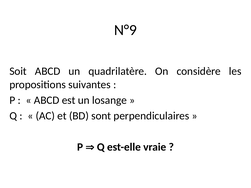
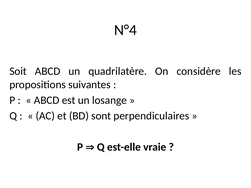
N°9: N°9 -> N°4 (125, 30)
